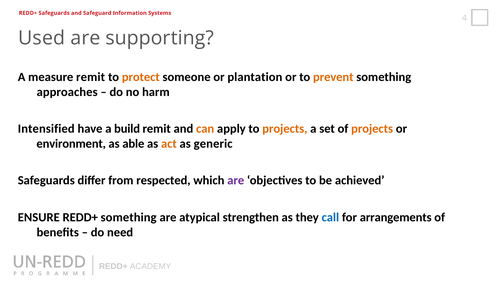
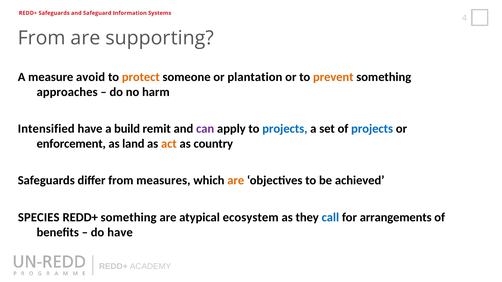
Used: Used -> From (42, 38)
measure remit: remit -> avoid (91, 77)
can colour: orange -> purple (205, 129)
projects colour: orange -> blue (285, 129)
projects colour: orange -> blue (372, 129)
environment: environment -> enforcement (71, 144)
able: able -> land (133, 144)
generic: generic -> country (213, 144)
respected: respected -> measures (163, 181)
are colour: purple -> orange (236, 181)
ENSURE: ENSURE -> SPECIES (39, 218)
strengthen: strengthen -> ecosystem (251, 218)
do need: need -> have (120, 233)
